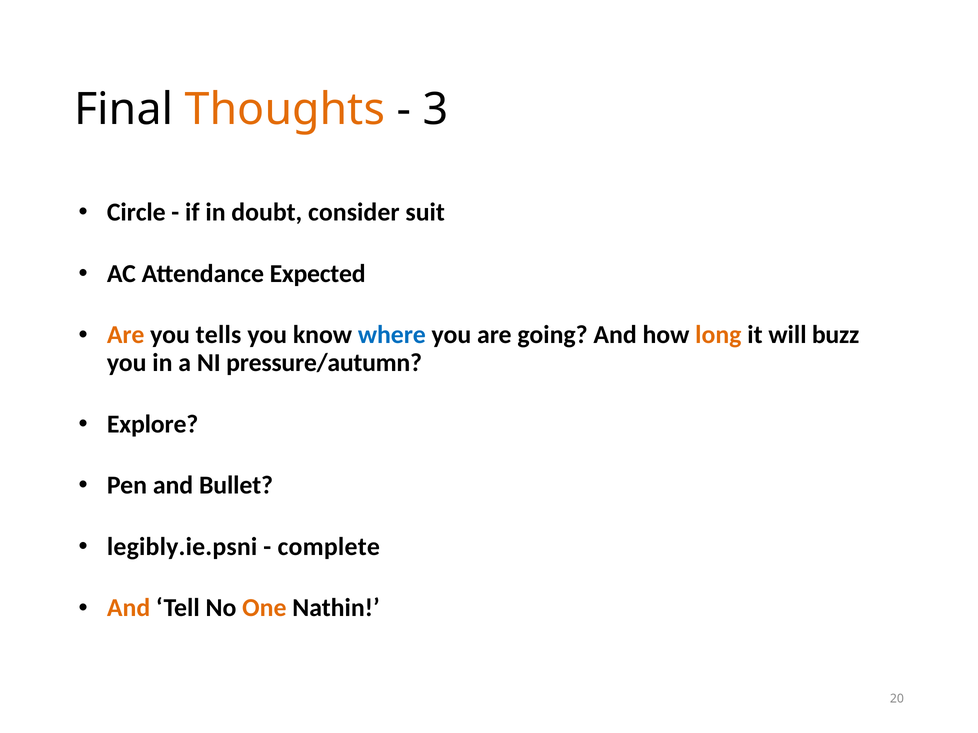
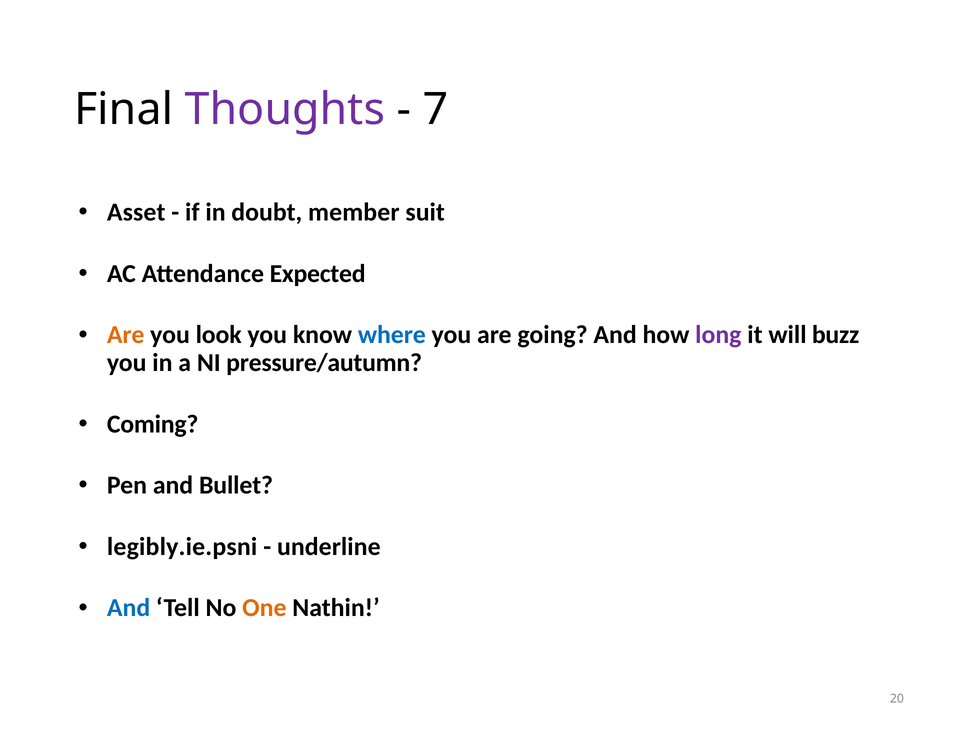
Thoughts colour: orange -> purple (285, 110)
3: 3 -> 7 (436, 110)
Circle: Circle -> Asset (136, 213)
consider: consider -> member (354, 213)
tells: tells -> look (219, 335)
long colour: orange -> purple (718, 335)
Explore: Explore -> Coming (153, 424)
complete: complete -> underline (329, 547)
And colour: orange -> blue (129, 608)
